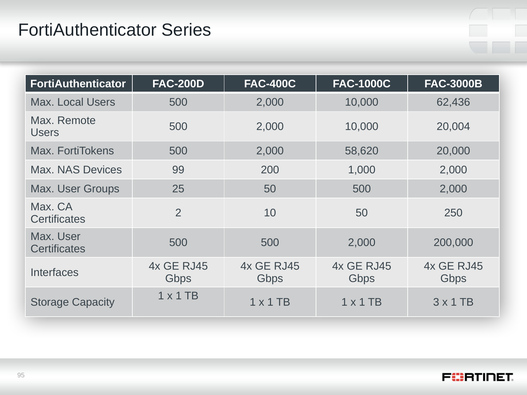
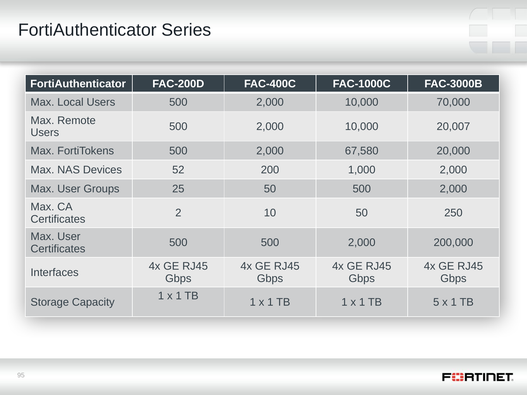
62,436: 62,436 -> 70,000 (453, 102)
20,004: 20,004 -> 20,007 (453, 127)
58,620: 58,620 -> 67,580 (362, 151)
99: 99 -> 52 (178, 170)
3: 3 -> 5 (436, 302)
